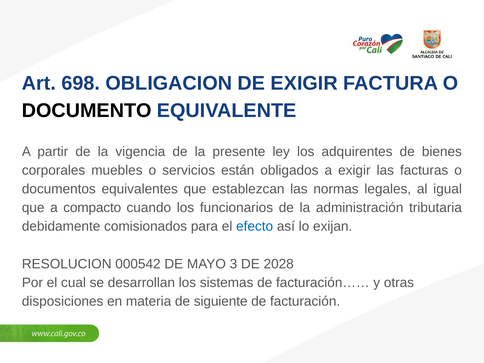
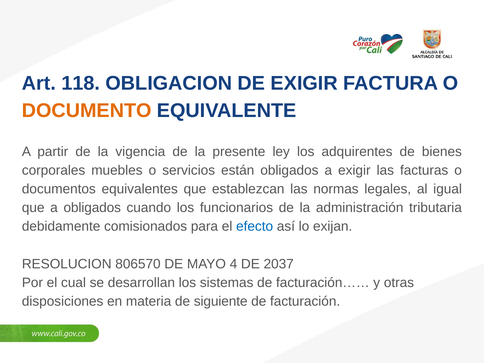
698: 698 -> 118 (81, 83)
DOCUMENTO colour: black -> orange (87, 111)
a compacto: compacto -> obligados (92, 208)
000542: 000542 -> 806570 (138, 264)
3: 3 -> 4 (233, 264)
2028: 2028 -> 2037 (279, 264)
